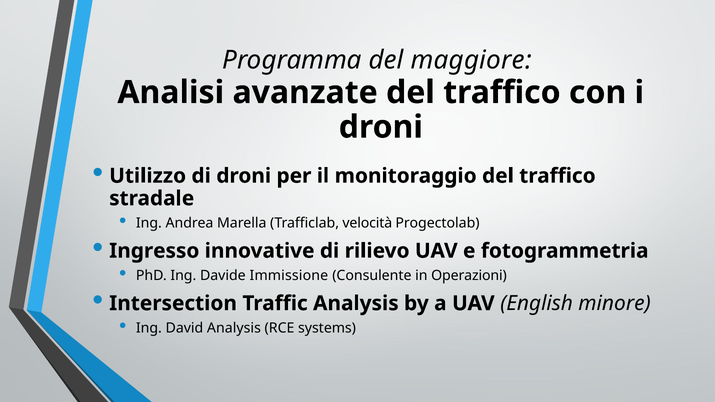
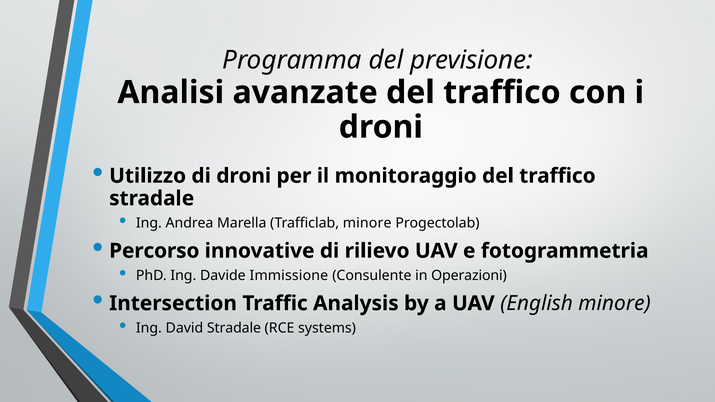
maggiore: maggiore -> previsione (471, 60)
Trafficlab velocità: velocità -> minore (367, 223)
Ingresso: Ingresso -> Percorso (154, 251)
David Analysis: Analysis -> Stradale (234, 328)
